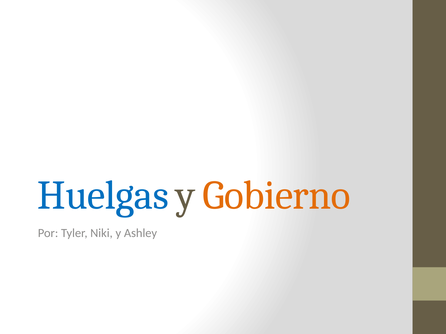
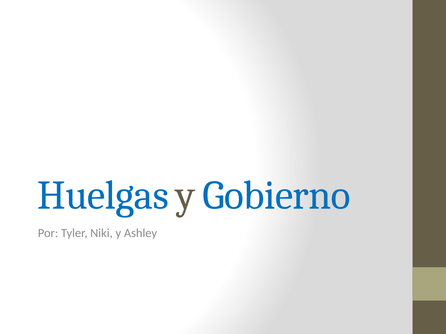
Gobierno colour: orange -> blue (276, 196)
